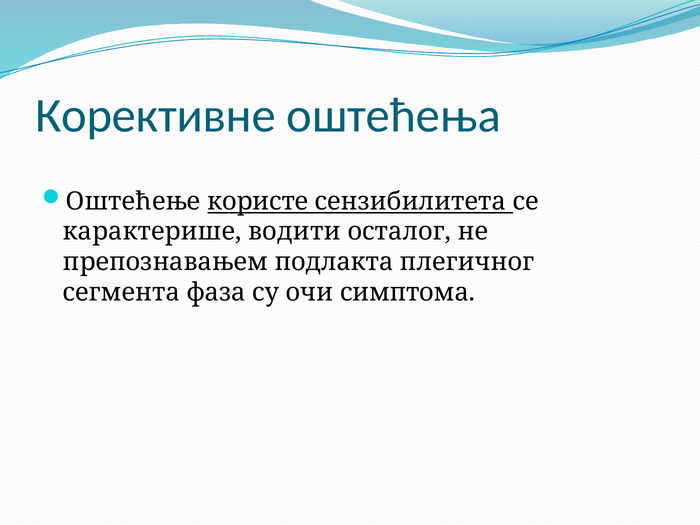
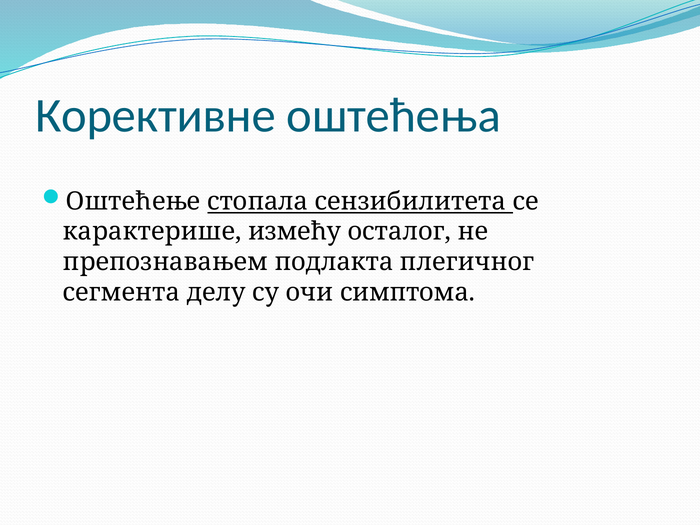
користе: користе -> стопала (258, 201)
водити: водити -> измећу (295, 232)
фаза: фаза -> делу (216, 292)
